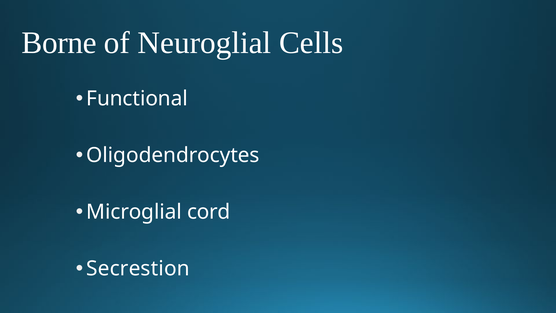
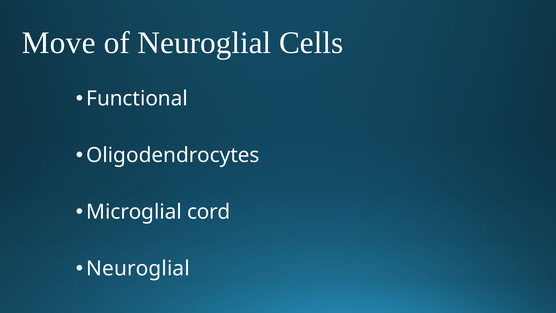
Borne: Borne -> Move (59, 43)
Secrestion: Secrestion -> Neuroglial (138, 269)
